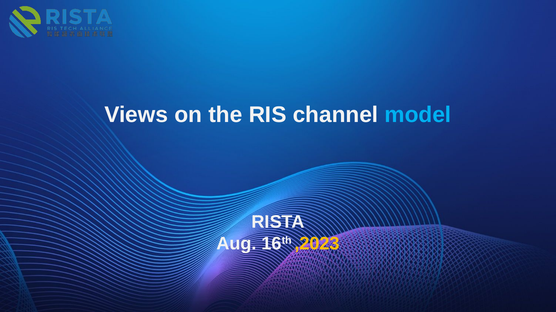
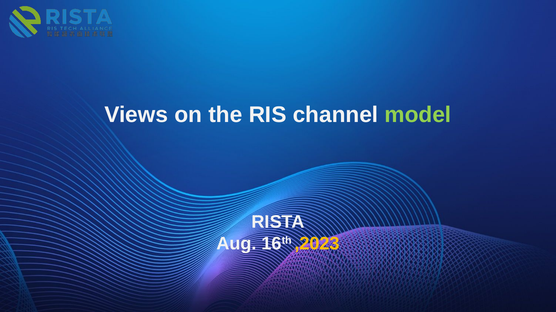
model colour: light blue -> light green (418, 115)
